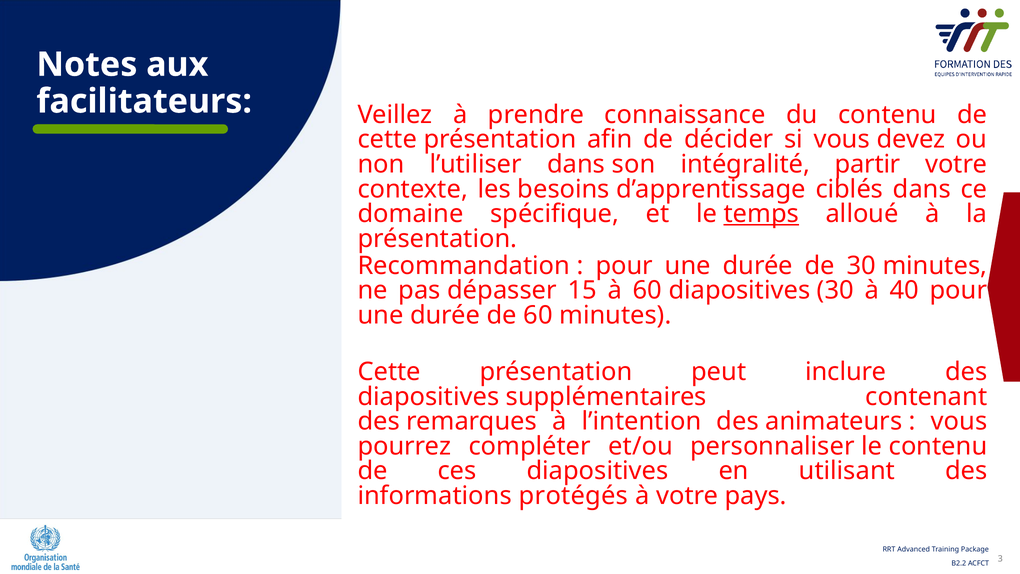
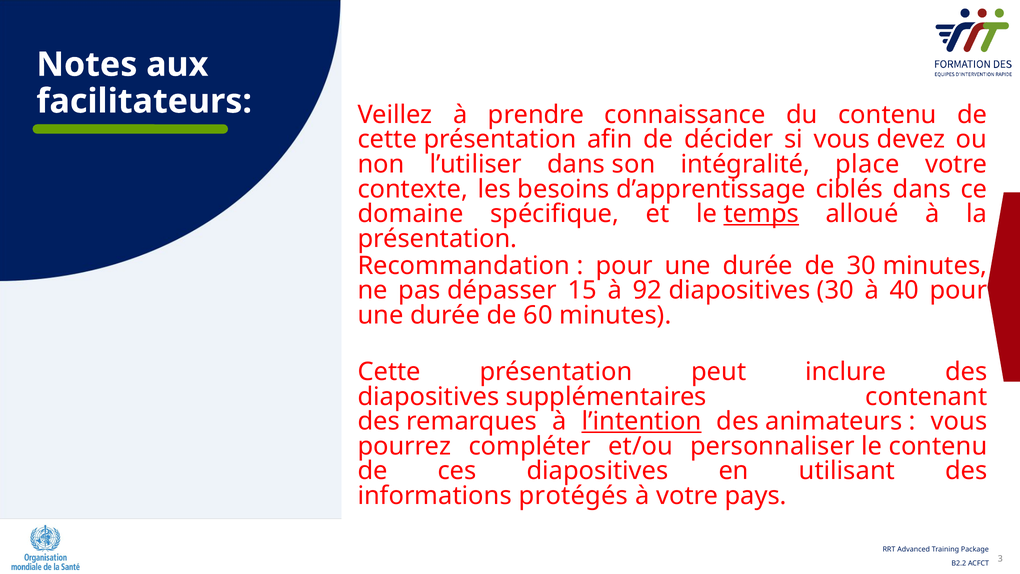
partir: partir -> place (867, 164)
à 60: 60 -> 92 (647, 290)
l’intention underline: none -> present (642, 421)
